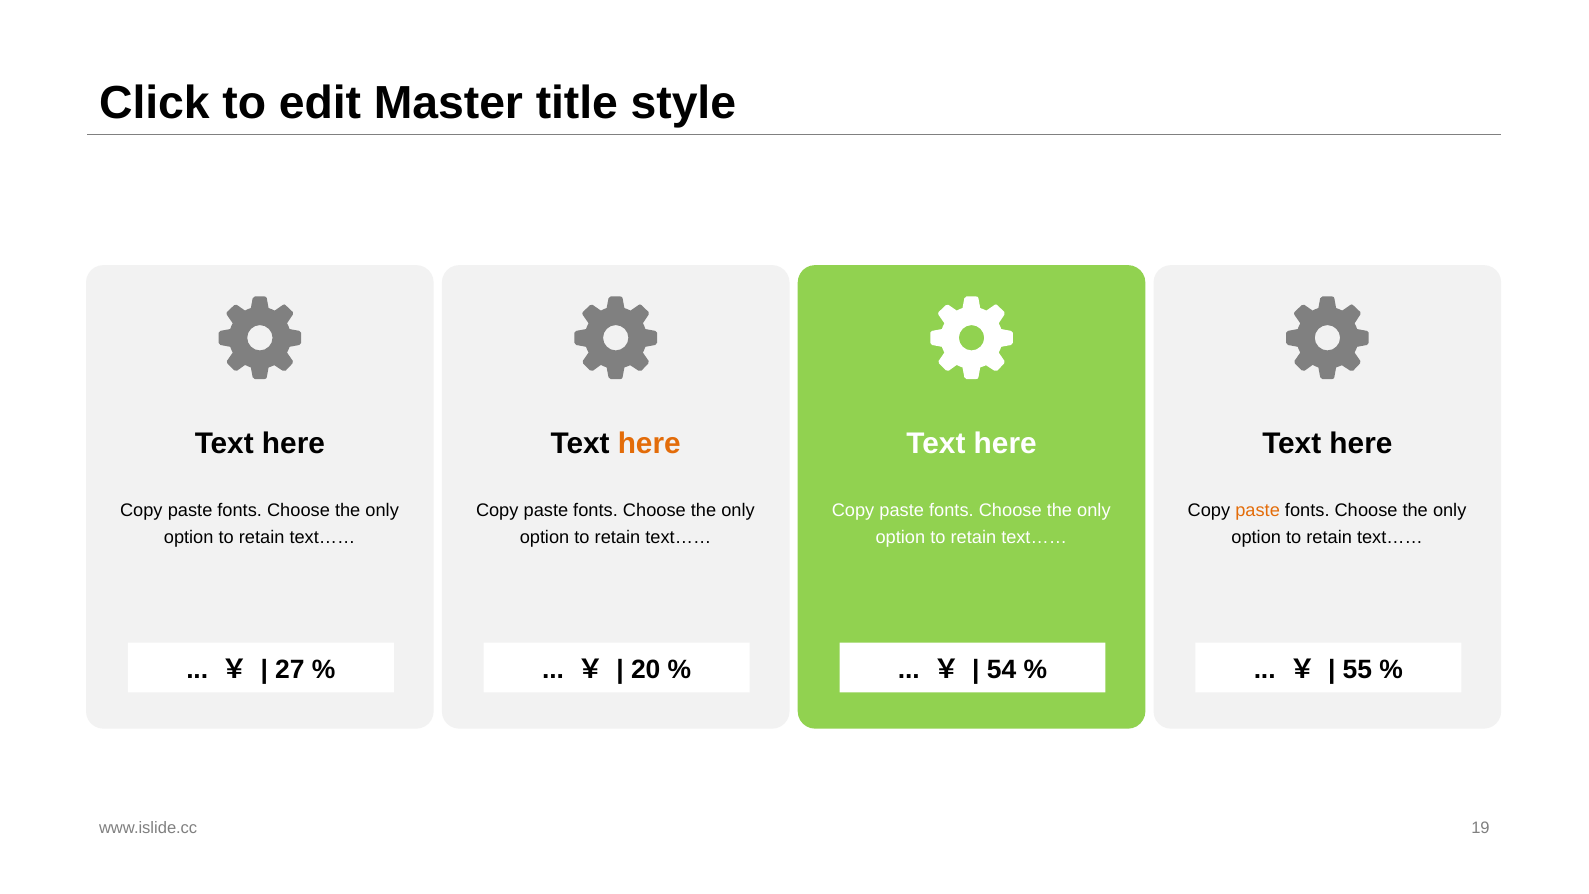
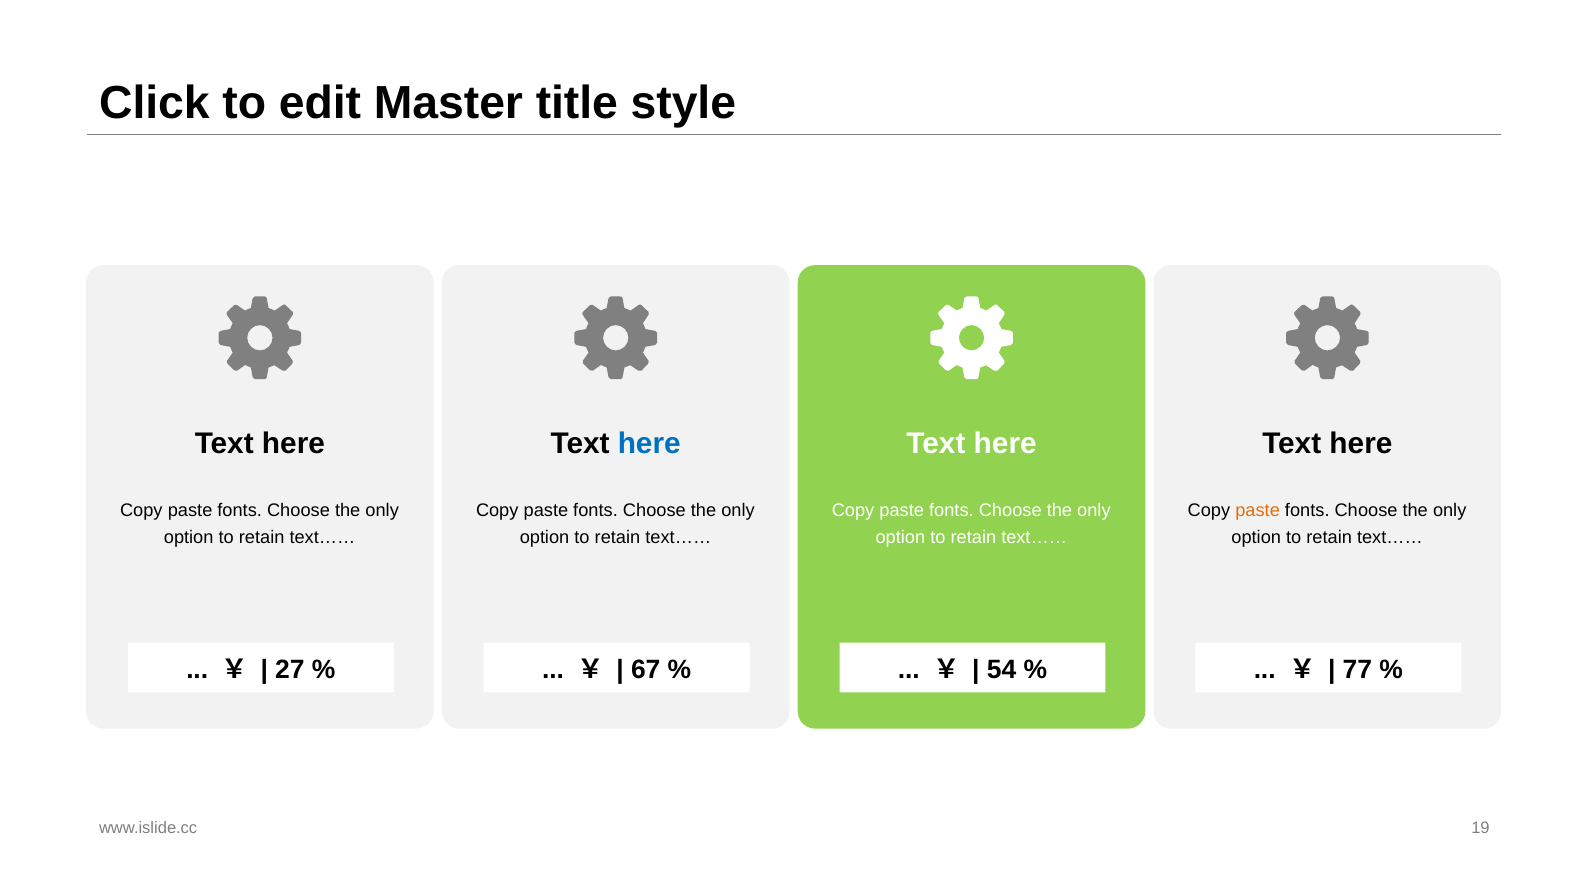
here colour: orange -> blue (649, 443)
20: 20 -> 67 (646, 669)
55: 55 -> 77 (1357, 669)
